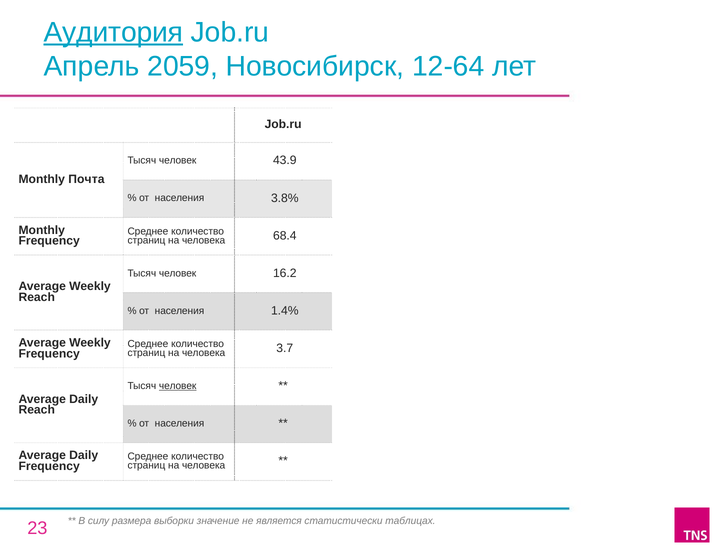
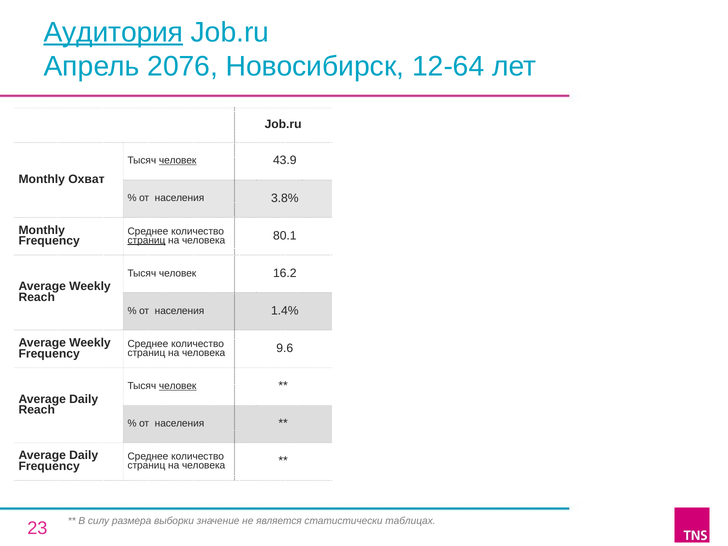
2059: 2059 -> 2076 (183, 66)
человек underline: none -> present (178, 161)
Почта: Почта -> Охват (86, 179)
страниц underline: none -> present (146, 240)
68.4: 68.4 -> 80.1 (285, 236)
3.7: 3.7 -> 9.6 (285, 348)
